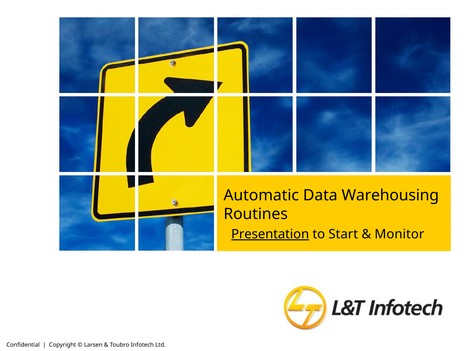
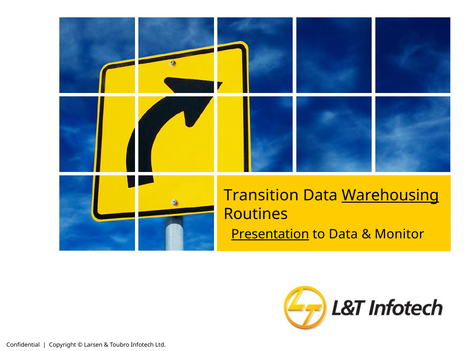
Automatic: Automatic -> Transition (261, 195)
Warehousing underline: none -> present (390, 195)
to Start: Start -> Data (343, 234)
